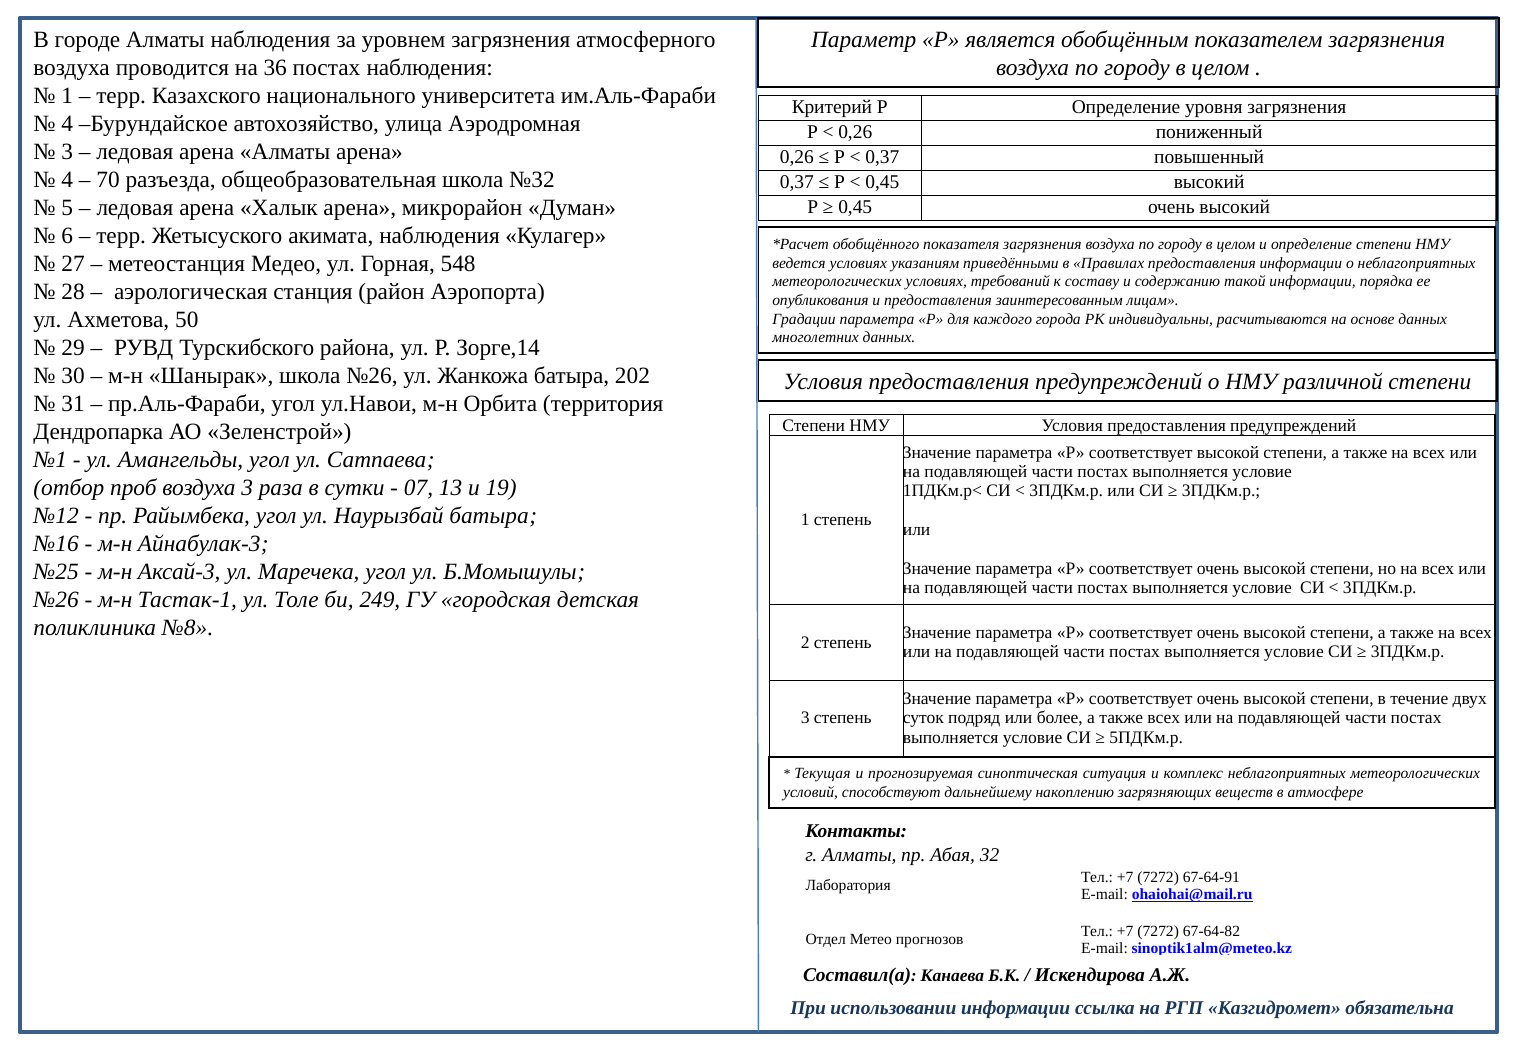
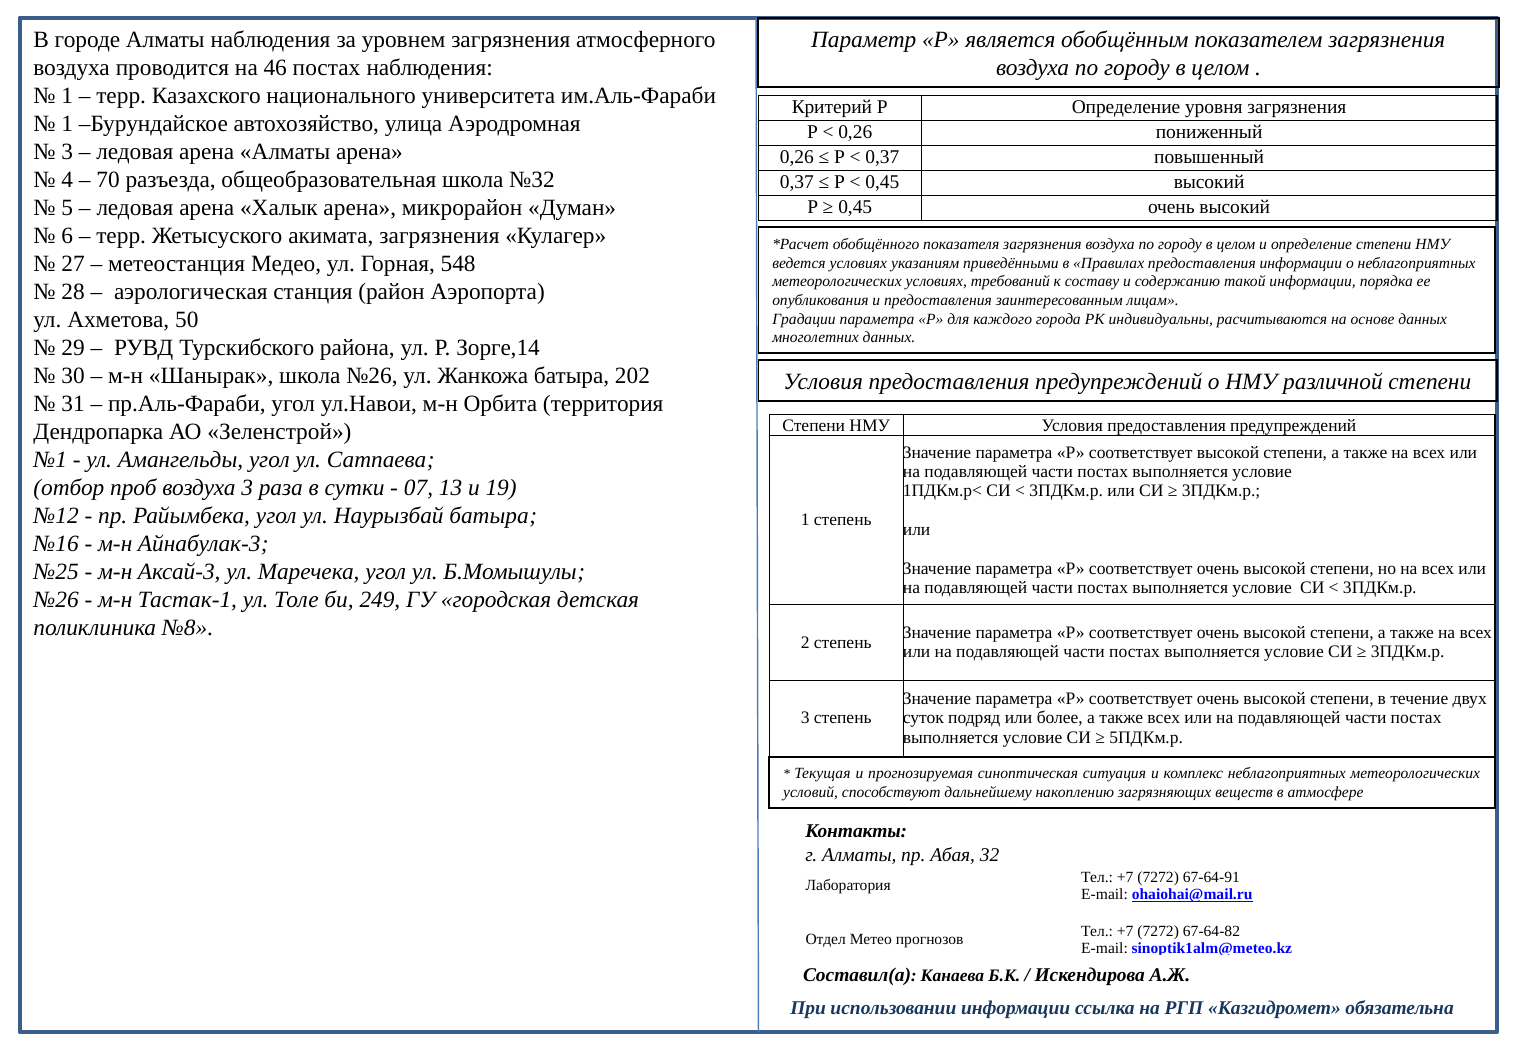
36: 36 -> 46 (275, 68)
4: 4 -> 1 (67, 124)
акимата наблюдения: наблюдения -> загрязнения (439, 236)
